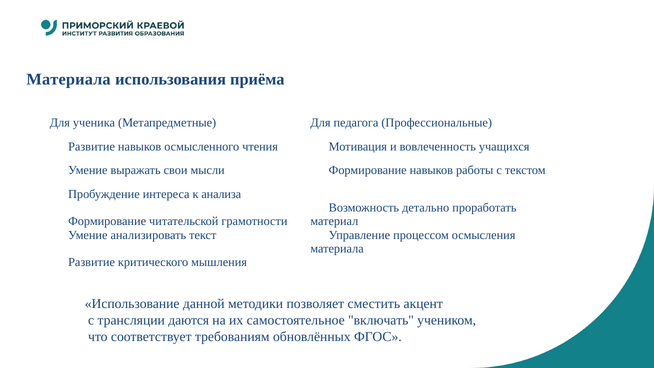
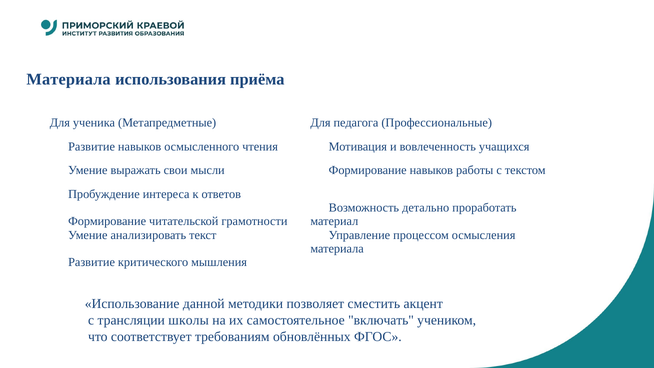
анализа: анализа -> ответов (221, 194)
даются: даются -> школы (189, 320)
